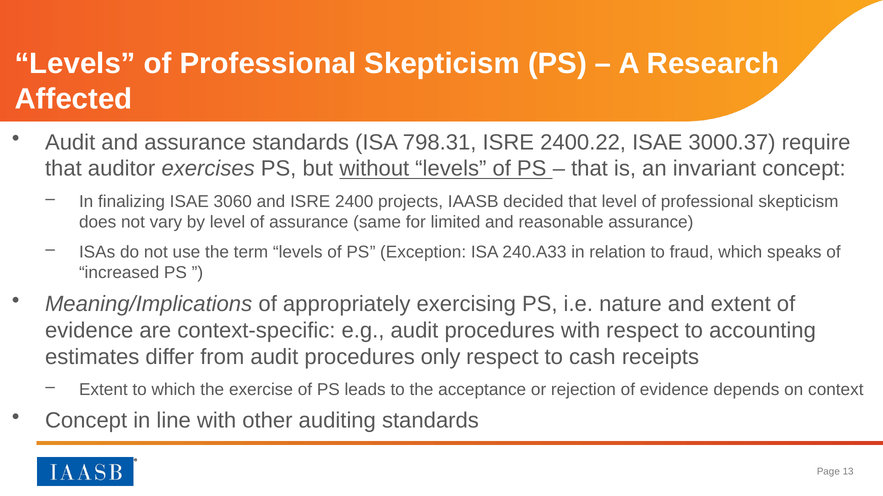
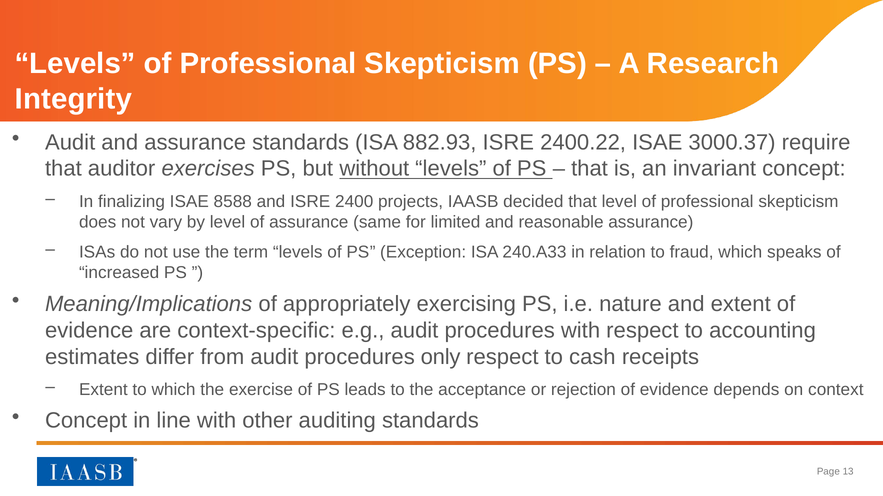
Affected: Affected -> Integrity (73, 99)
798.31: 798.31 -> 882.93 (440, 142)
3060: 3060 -> 8588 (233, 202)
